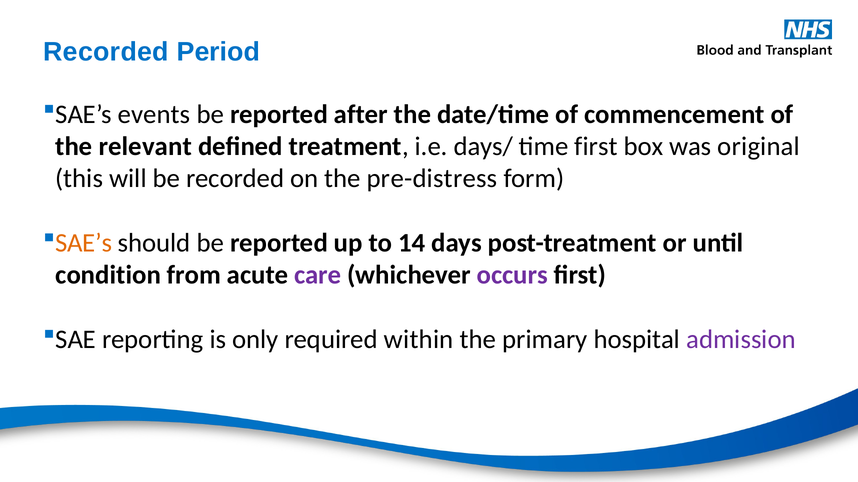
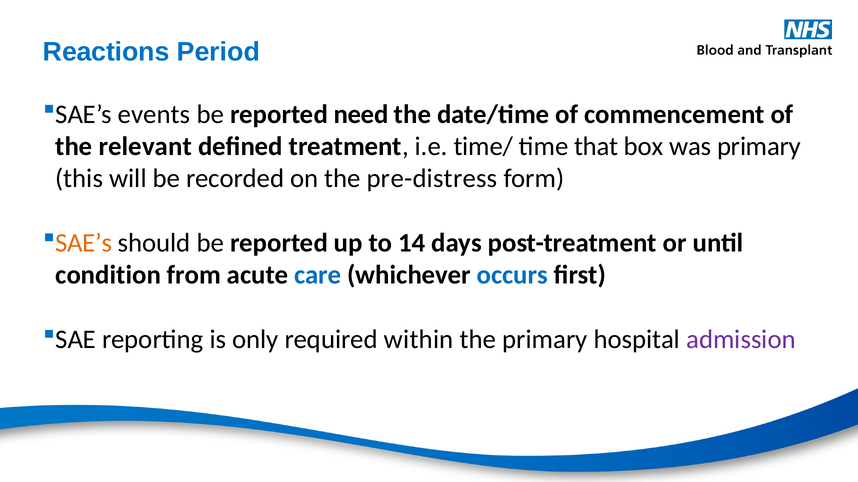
Recorded: Recorded -> Reactions (106, 52)
after: after -> need (361, 114)
days/: days/ -> time/ (483, 147)
time first: first -> that (596, 147)
was original: original -> primary (759, 147)
care colour: purple -> blue (318, 275)
occurs colour: purple -> blue (512, 275)
